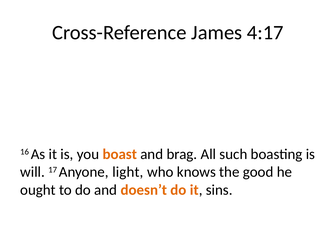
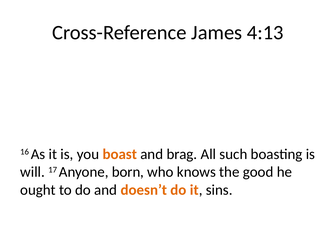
4:17: 4:17 -> 4:13 (265, 33)
light: light -> born (128, 172)
